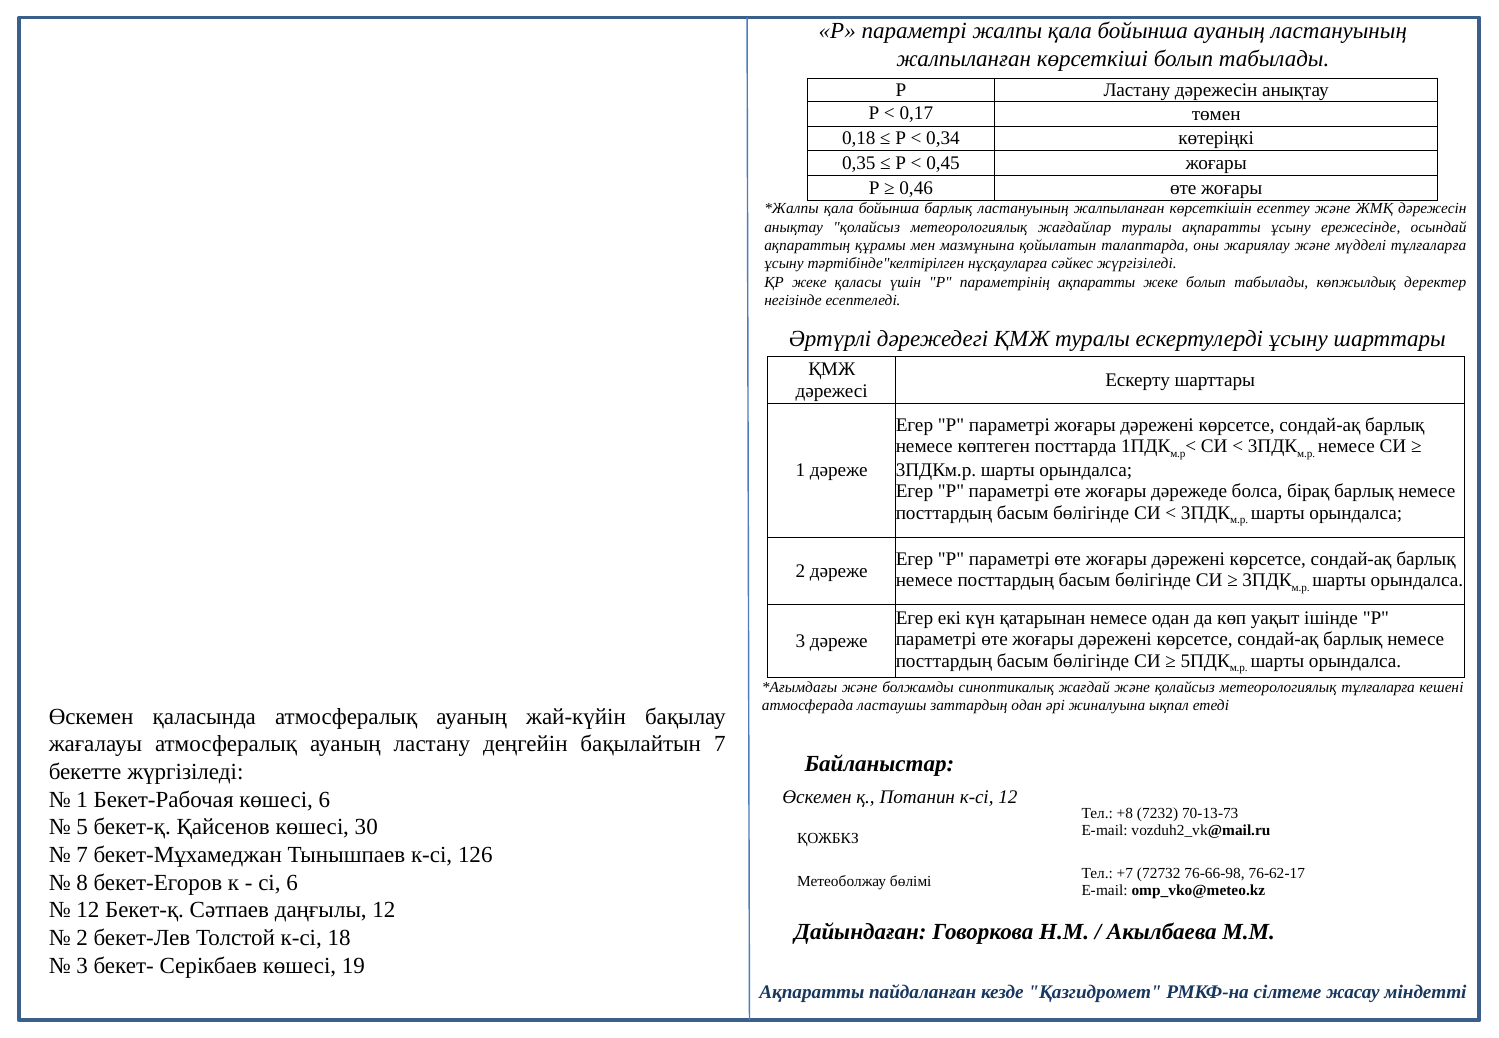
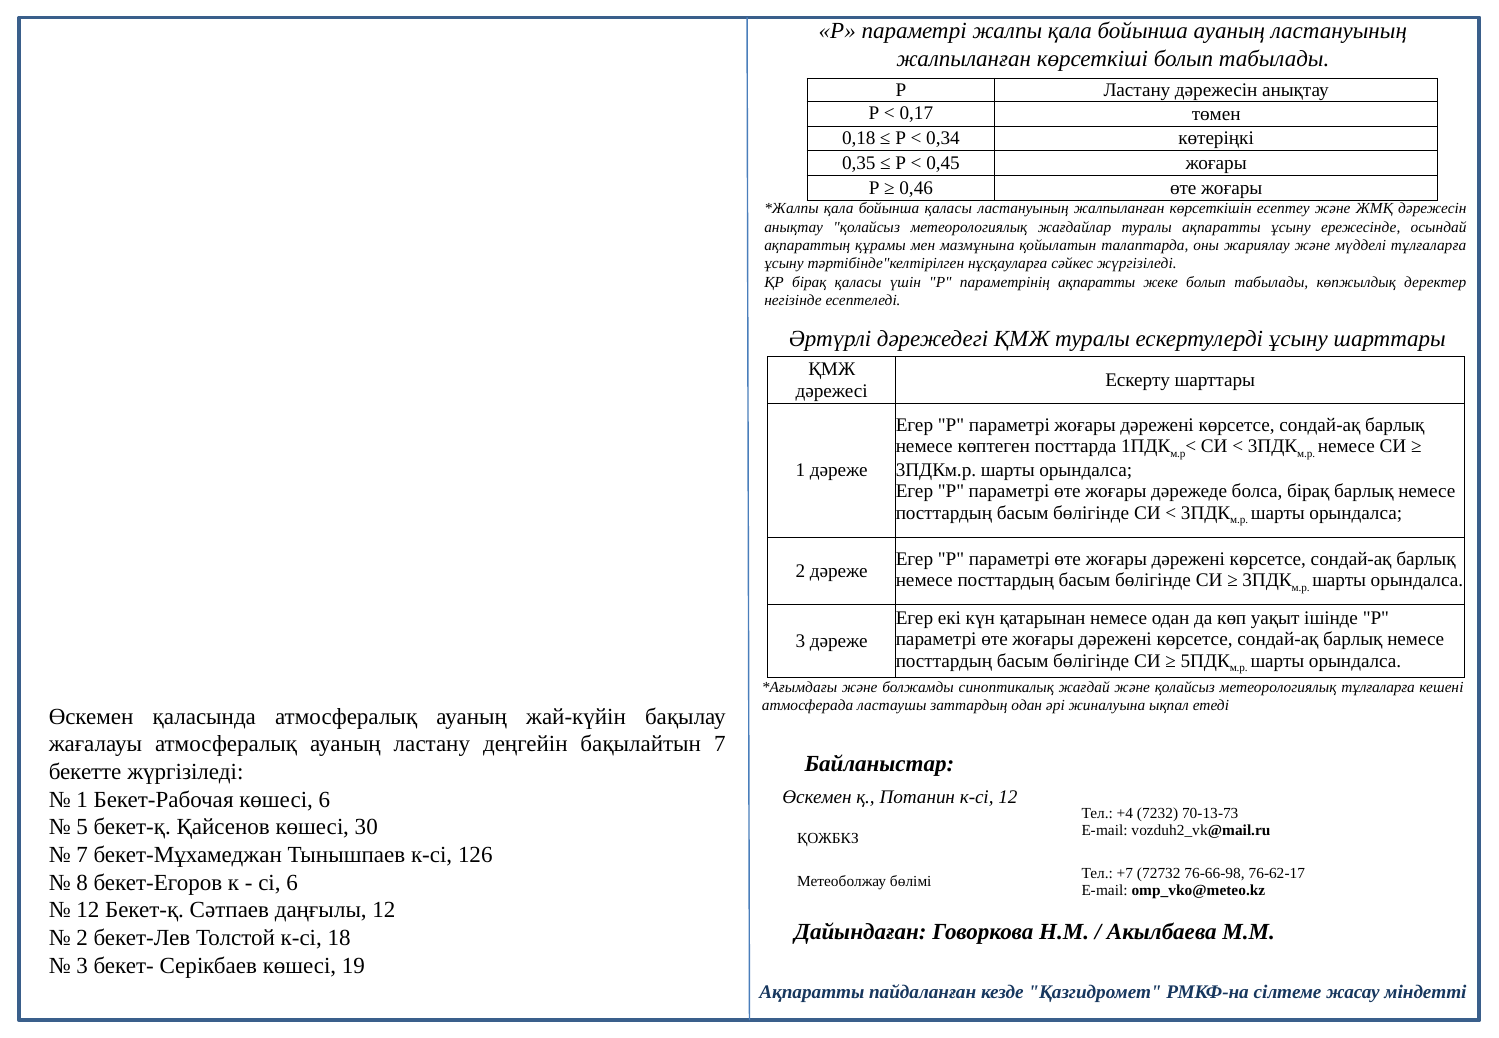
бойынша барлық: барлық -> қаласы (948, 209)
ҚР жеке: жеке -> бірақ (809, 282)
+8: +8 -> +4 (1125, 813)
